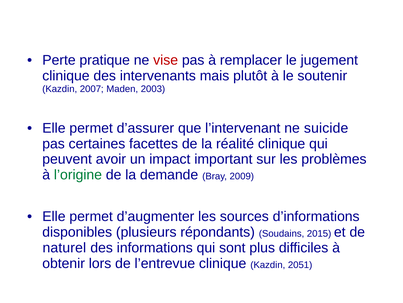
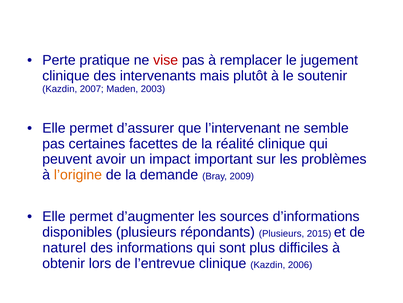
suicide: suicide -> semble (326, 128)
l’origine colour: green -> orange (78, 175)
répondants Soudains: Soudains -> Plusieurs (282, 233)
2051: 2051 -> 2006 (300, 264)
